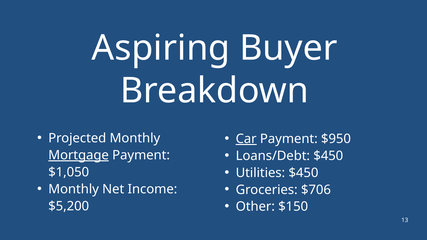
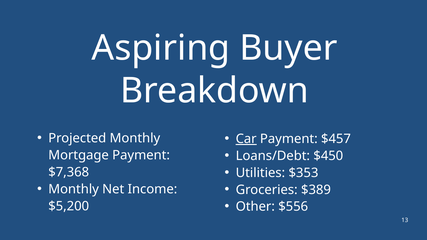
$950: $950 -> $457 (336, 139)
Mortgage underline: present -> none (79, 155)
Utilities $450: $450 -> $353 (303, 173)
$1,050: $1,050 -> $7,368 (69, 172)
$706: $706 -> $389 (316, 190)
$150: $150 -> $556 (293, 207)
